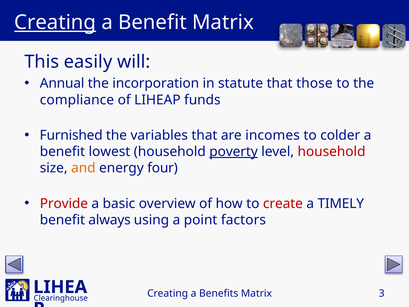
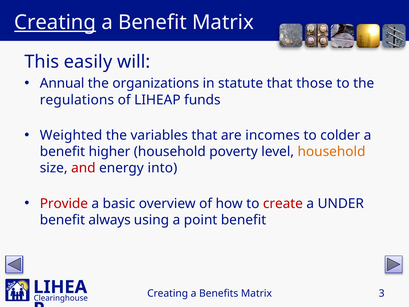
incorporation: incorporation -> organizations (156, 83)
compliance: compliance -> regulations (77, 100)
Furnished: Furnished -> Weighted (71, 135)
lowest: lowest -> higher (109, 152)
poverty underline: present -> none (234, 152)
household colour: red -> orange (332, 152)
and colour: orange -> red (83, 168)
four: four -> into (162, 168)
TIMELY: TIMELY -> UNDER (341, 203)
point factors: factors -> benefit (244, 220)
